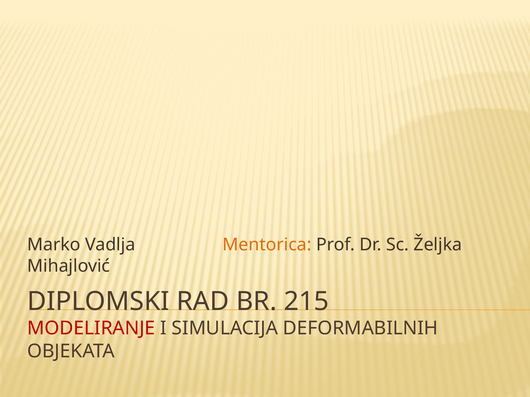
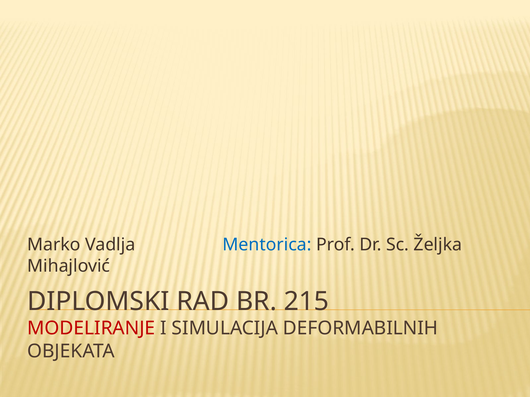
Mentorica colour: orange -> blue (267, 245)
